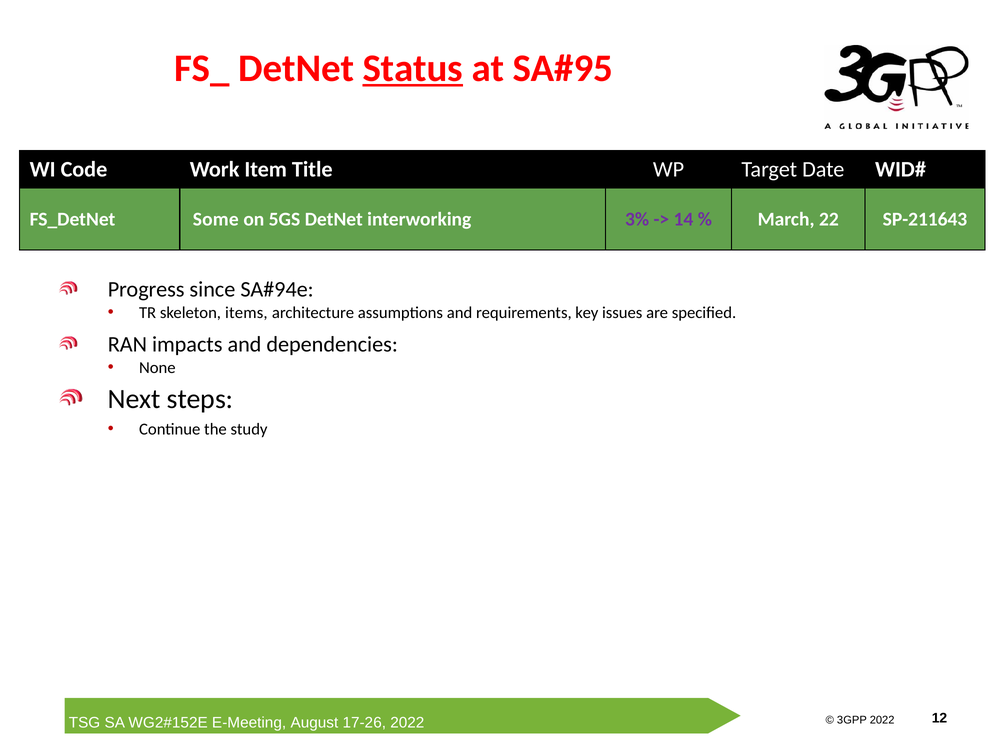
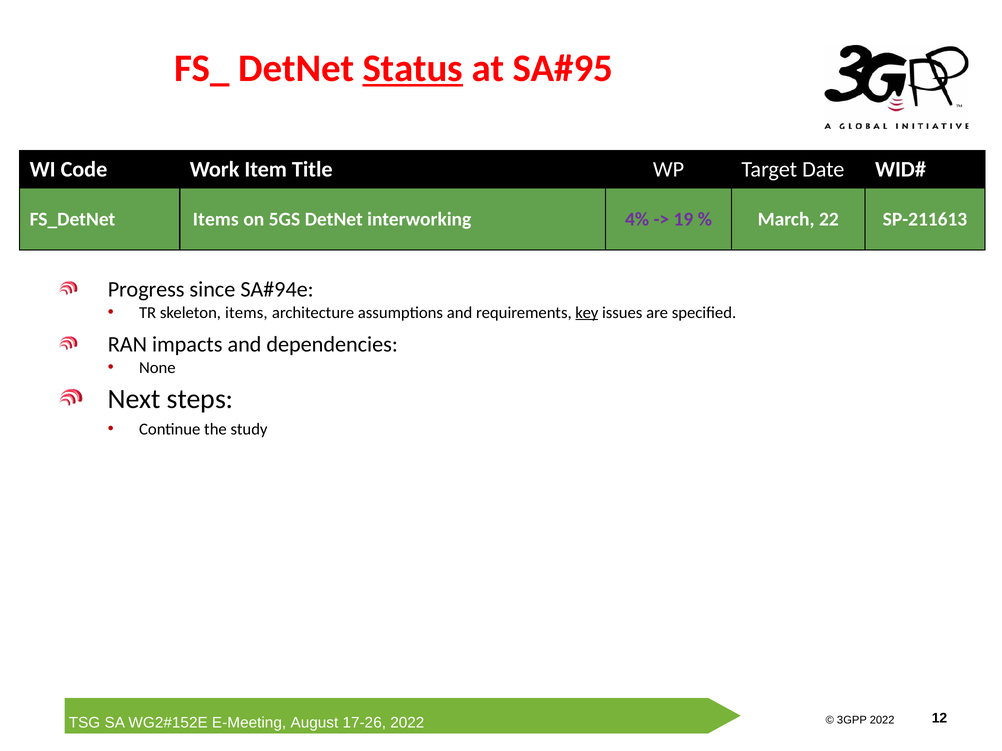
Some: Some -> Items (216, 219)
3%: 3% -> 4% (637, 219)
14: 14 -> 19 (683, 219)
SP-211643: SP-211643 -> SP-211613 (925, 219)
key underline: none -> present (587, 313)
